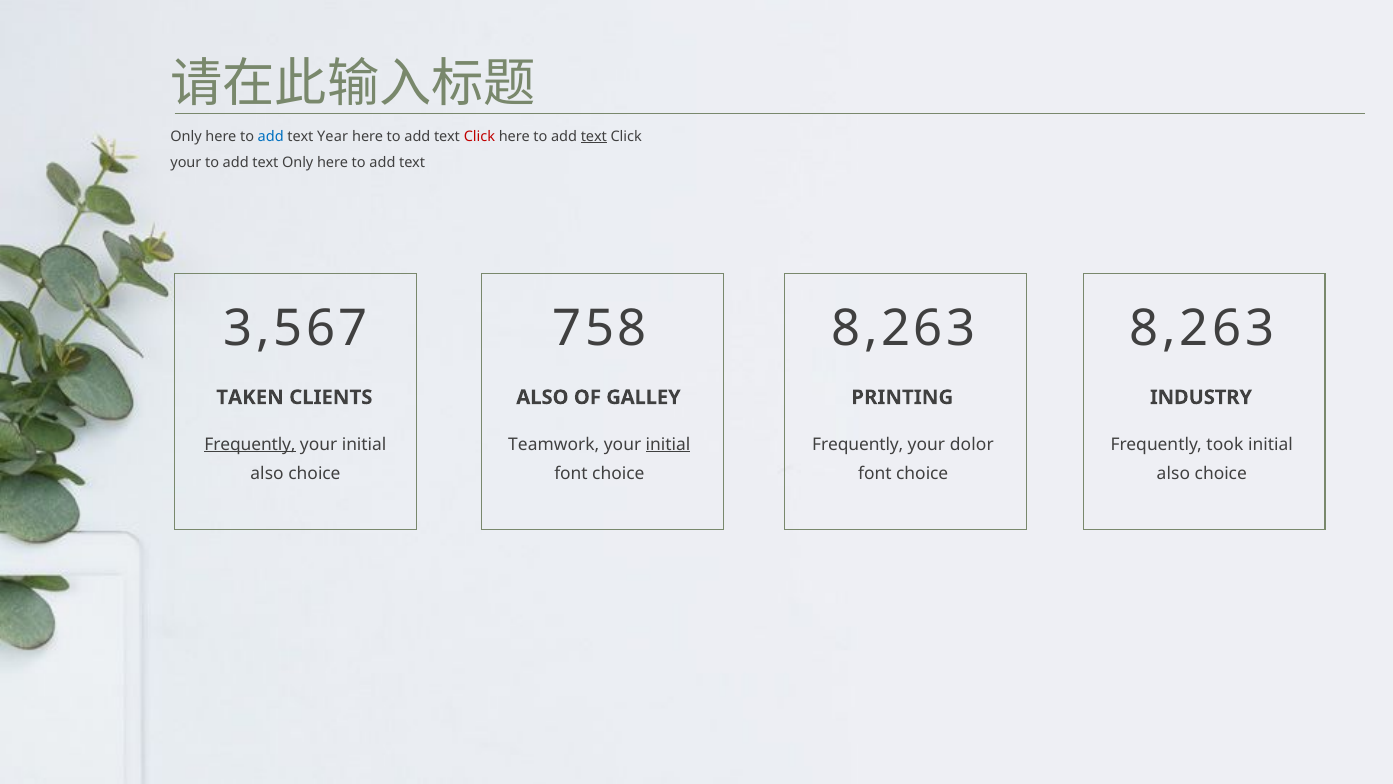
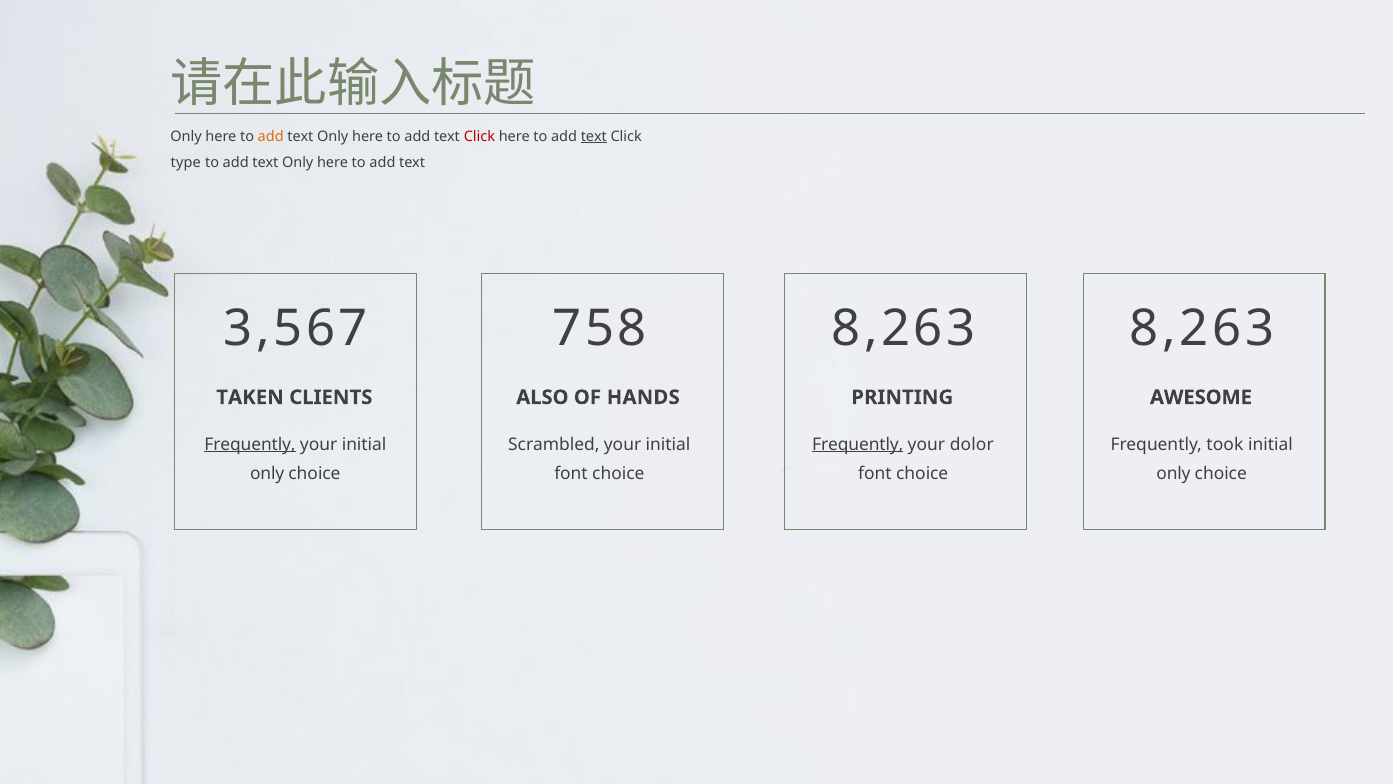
add colour: blue -> orange (271, 136)
Year: Year -> Only (333, 136)
your: your -> type (186, 163)
GALLEY: GALLEY -> HANDS (643, 397)
INDUSTRY: INDUSTRY -> AWESOME (1201, 397)
Teamwork: Teamwork -> Scrambled (554, 444)
initial underline: present -> none (668, 444)
Frequently underline: none -> present (858, 444)
also: also -> only (267, 473)
also: also -> only (1174, 473)
